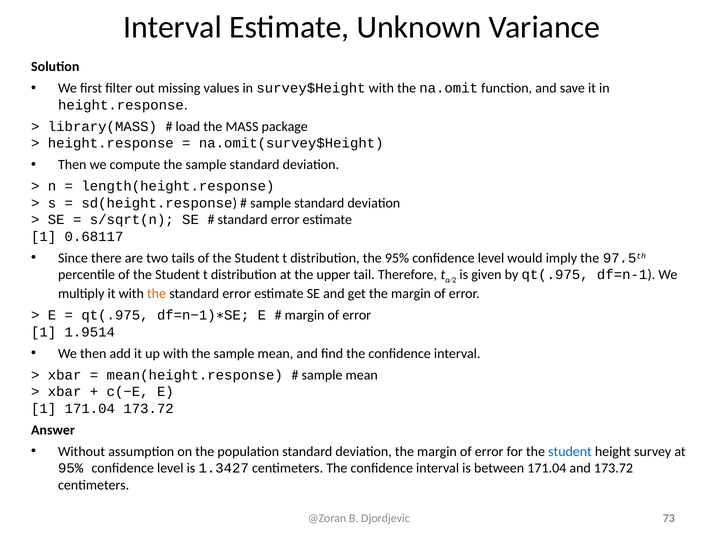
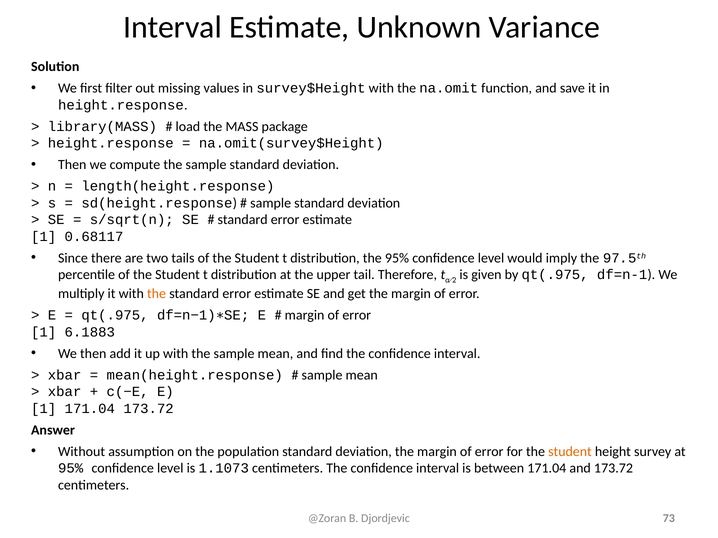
1.9514: 1.9514 -> 6.1883 (90, 332)
student colour: blue -> orange (570, 452)
1.3427: 1.3427 -> 1.1073 (224, 469)
